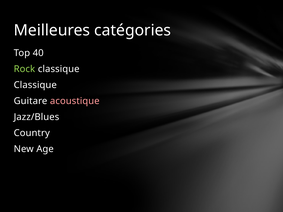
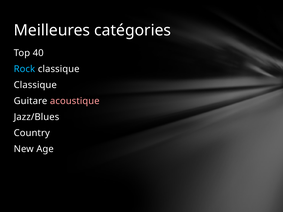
Rock colour: light green -> light blue (24, 69)
